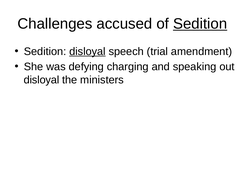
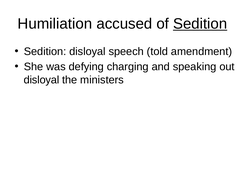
Challenges: Challenges -> Humiliation (55, 24)
disloyal underline: present -> none (87, 51)
trial: trial -> told (157, 51)
